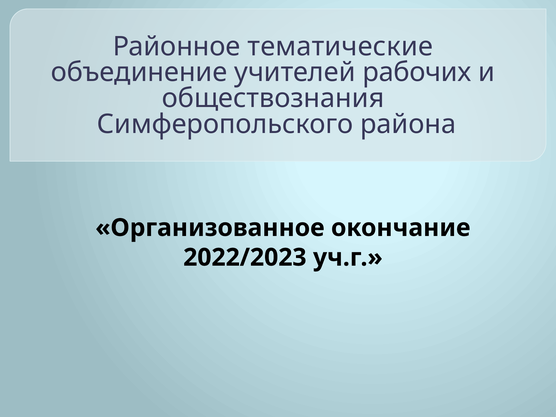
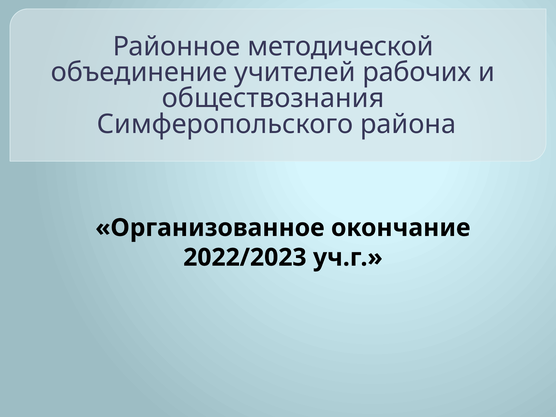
тематические: тематические -> методической (341, 46)
